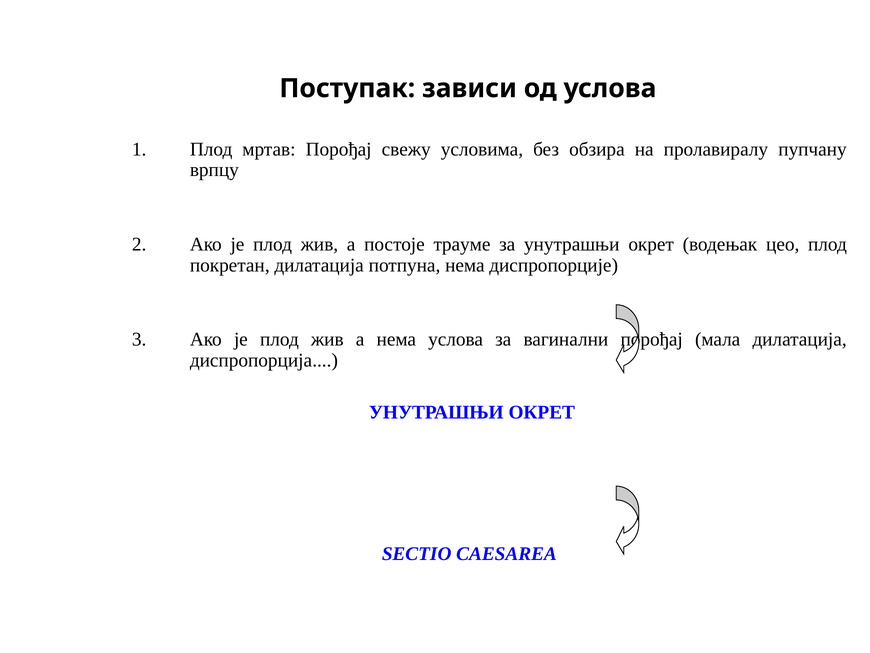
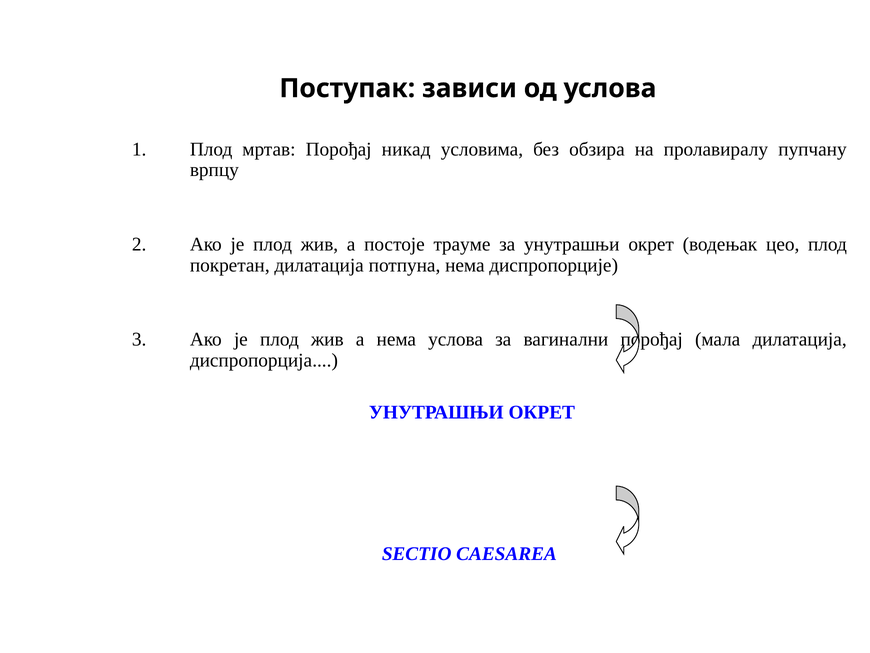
свежу: свежу -> никад (406, 149)
